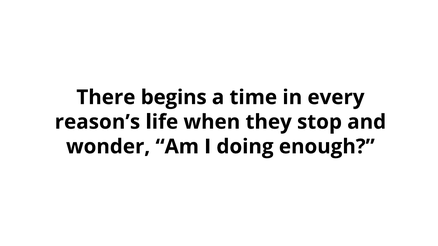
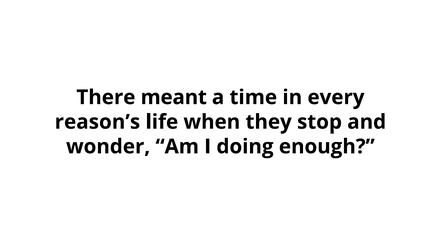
begins: begins -> meant (174, 97)
